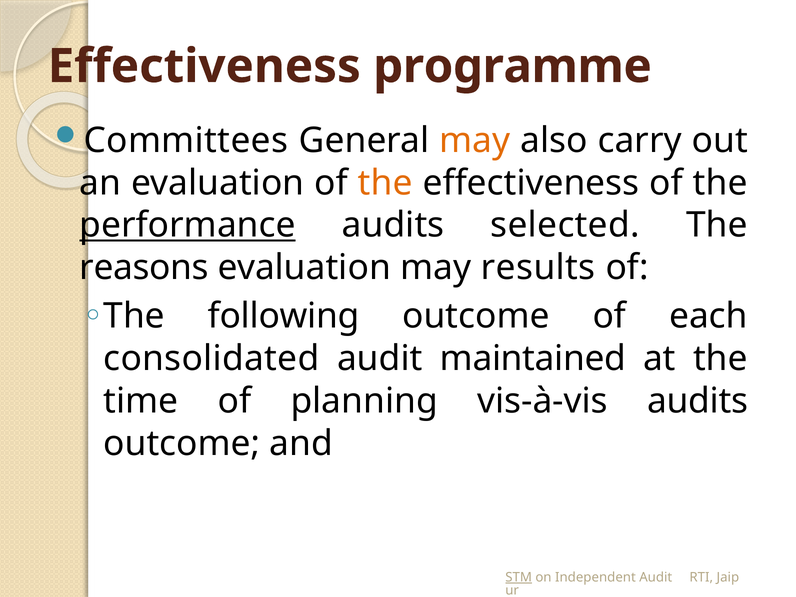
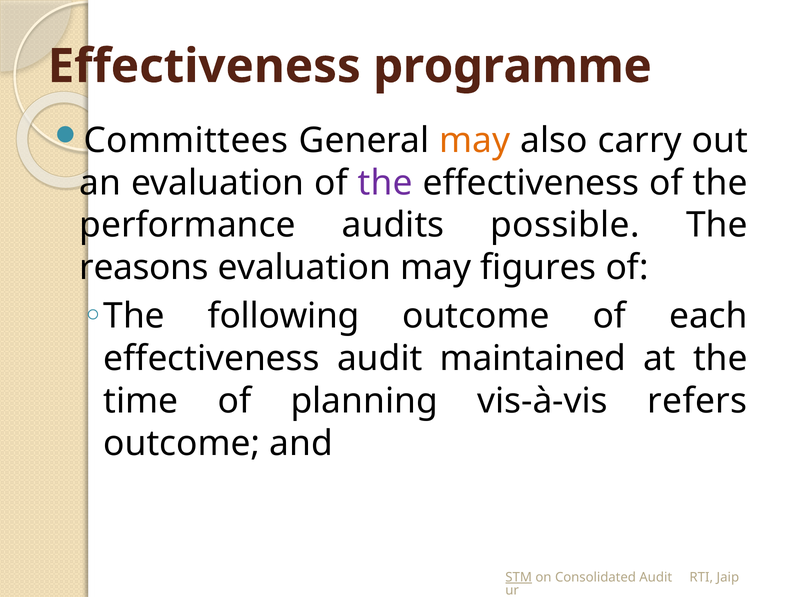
the colour: orange -> purple (385, 183)
performance underline: present -> none (188, 225)
selected: selected -> possible (565, 225)
results: results -> figures (538, 268)
consolidated: consolidated -> effectiveness (212, 359)
vis-à-vis audits: audits -> refers (697, 401)
Independent: Independent -> Consolidated (595, 577)
